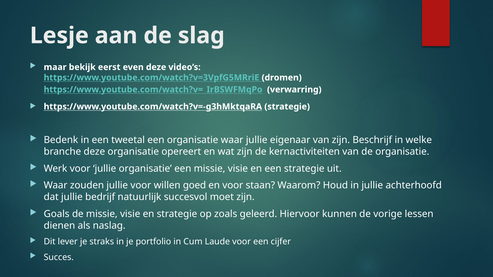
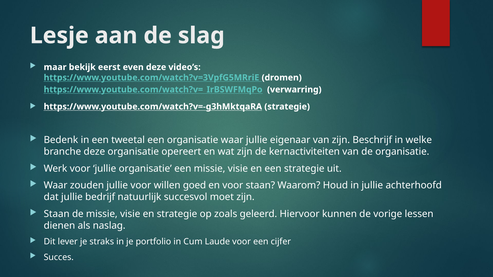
Goals: Goals -> Staan (57, 214)
